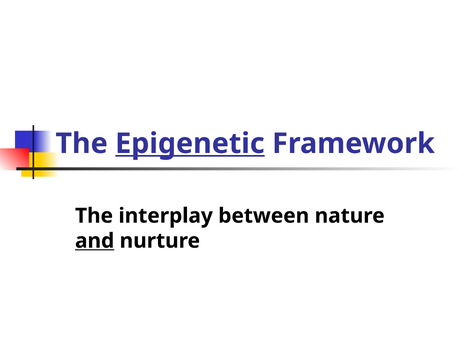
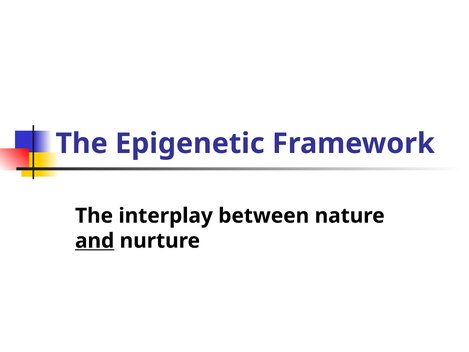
Epigenetic underline: present -> none (190, 143)
